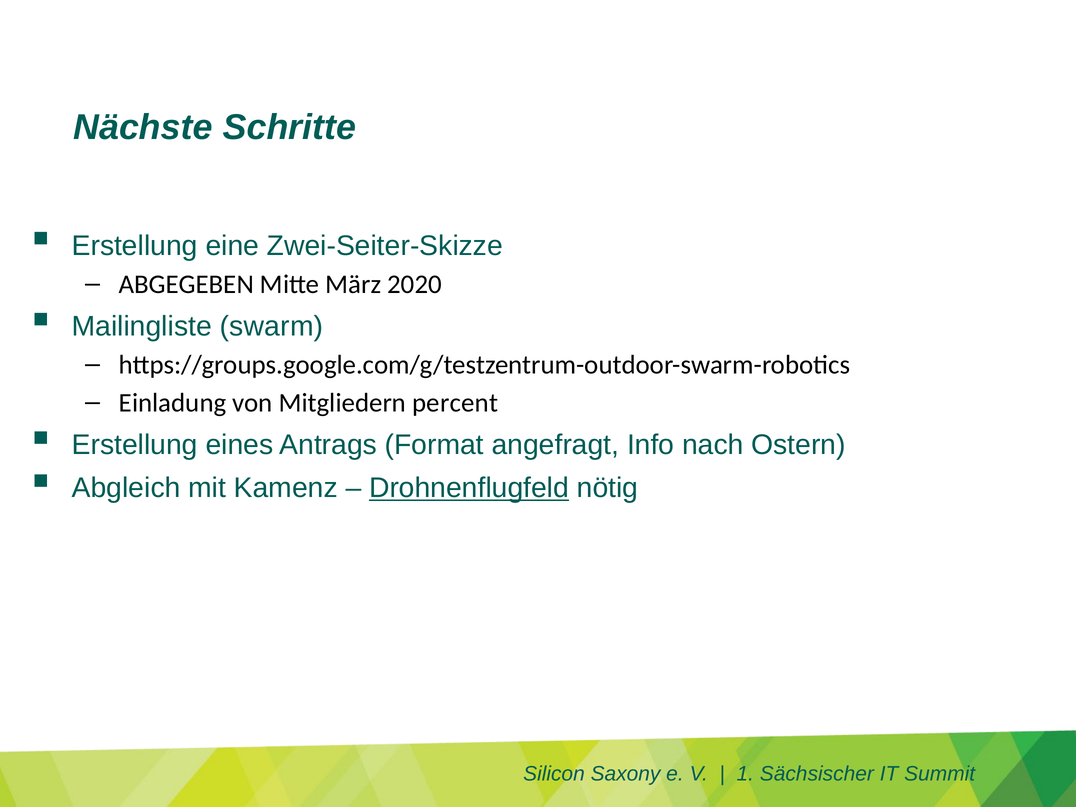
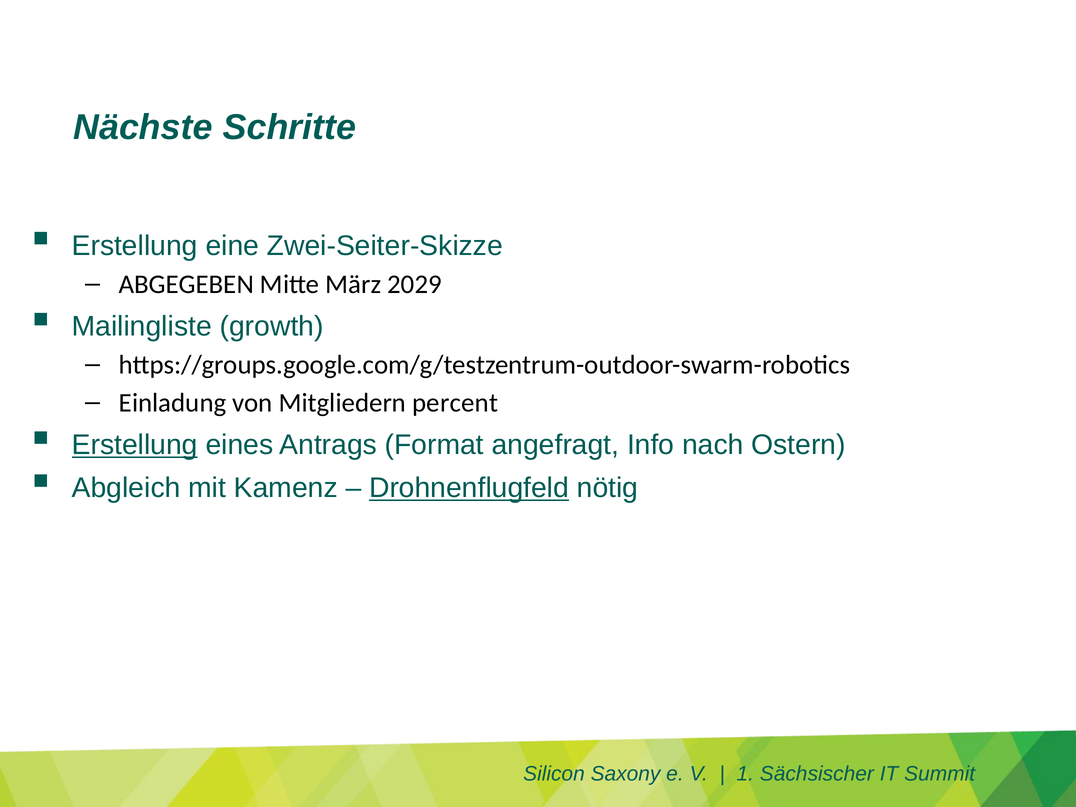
2020: 2020 -> 2029 (415, 284)
swarm: swarm -> growth (272, 327)
Erstellung underline: none -> present (135, 445)
